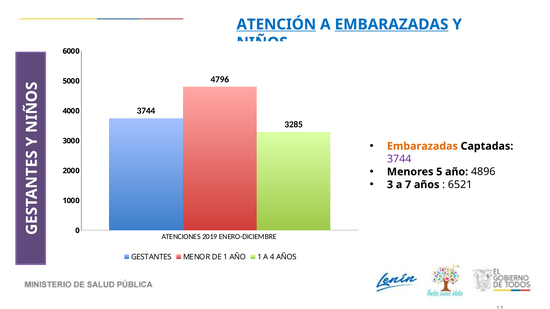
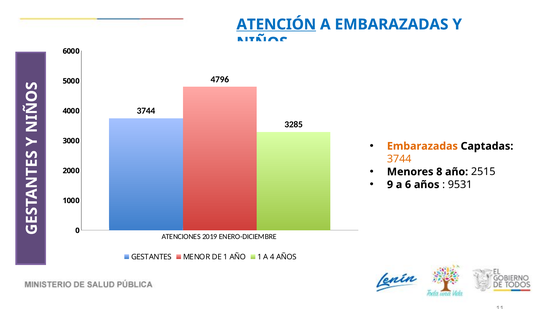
EMBARAZADAS underline: present -> none (392, 24)
3744 colour: purple -> orange (399, 159)
5: 5 -> 8 (439, 172)
4896: 4896 -> 2515 (483, 172)
3: 3 -> 9 (390, 185)
7: 7 -> 6 (408, 185)
6521: 6521 -> 9531 (460, 185)
